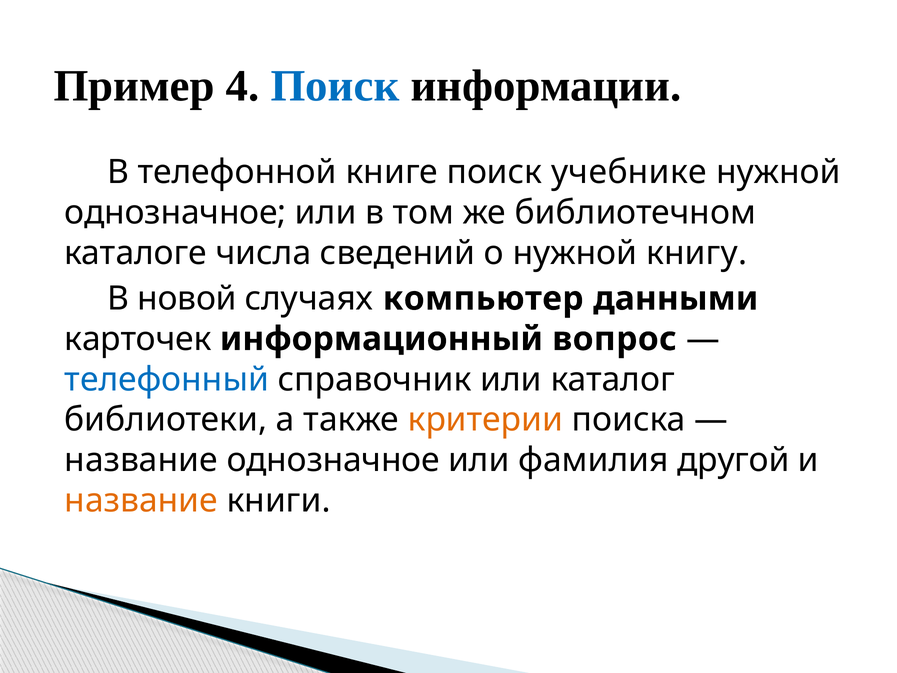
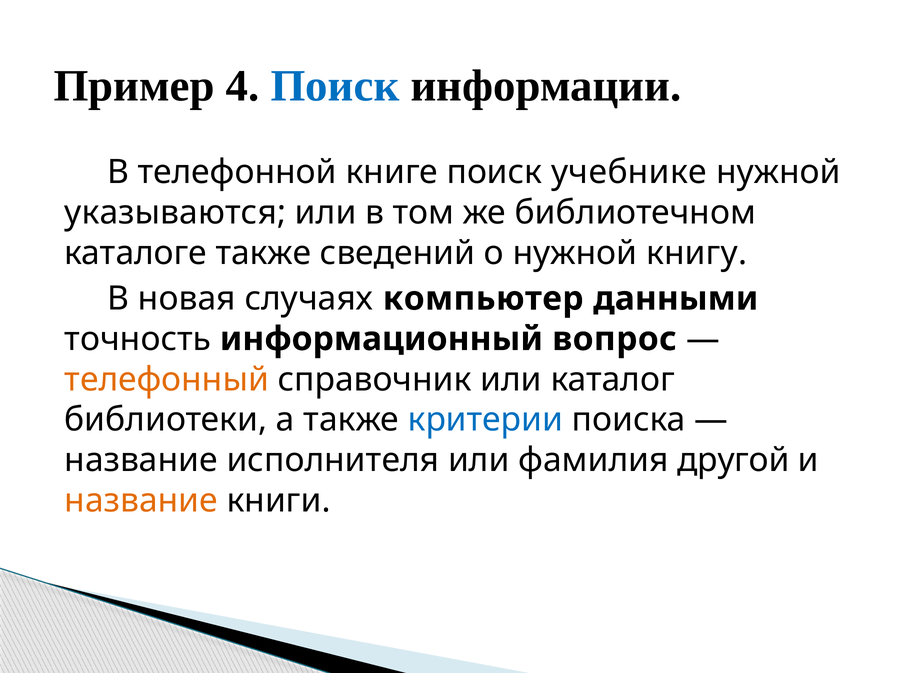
однозначное: однозначное -> указываются (175, 213)
каталоге числа: числа -> также (263, 253)
новой: новой -> новая (187, 298)
карточек: карточек -> точность (138, 339)
телефонный colour: blue -> orange (167, 379)
критерии colour: orange -> blue (485, 420)
название однозначное: однозначное -> исполнителя (333, 460)
